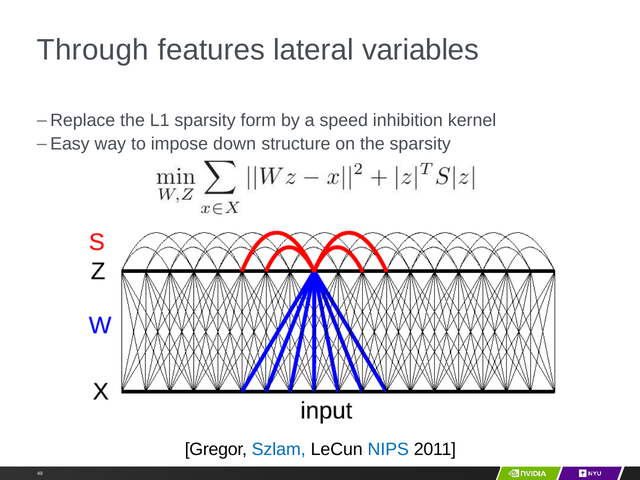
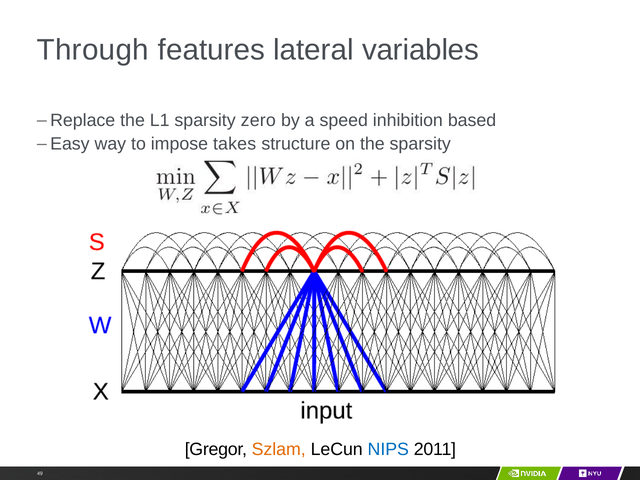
form: form -> zero (258, 120)
kernel: kernel -> based (472, 120)
down: down -> takes (235, 144)
Szlam colour: blue -> orange (279, 450)
